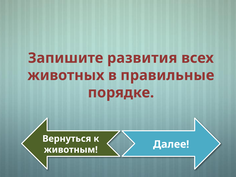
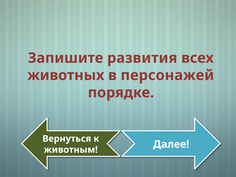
правильные: правильные -> персонажей (167, 75)
